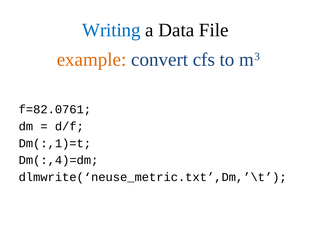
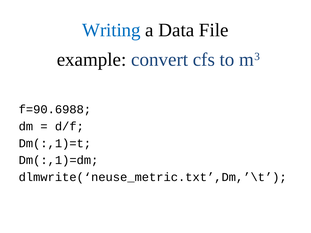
example colour: orange -> black (92, 60)
f=82.0761: f=82.0761 -> f=90.6988 (55, 110)
Dm(:,4)=dm: Dm(:,4)=dm -> Dm(:,1)=dm (59, 160)
